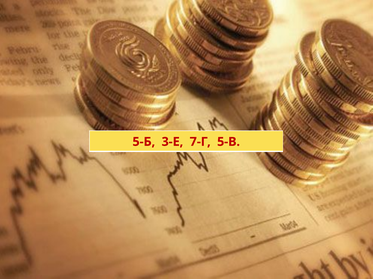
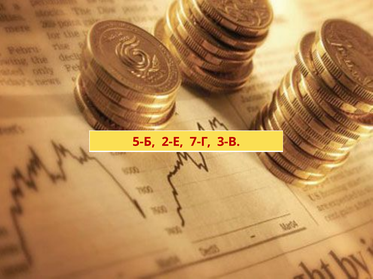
3-Е: 3-Е -> 2-Е (172, 142)
5-В: 5-В -> 3-В (229, 142)
